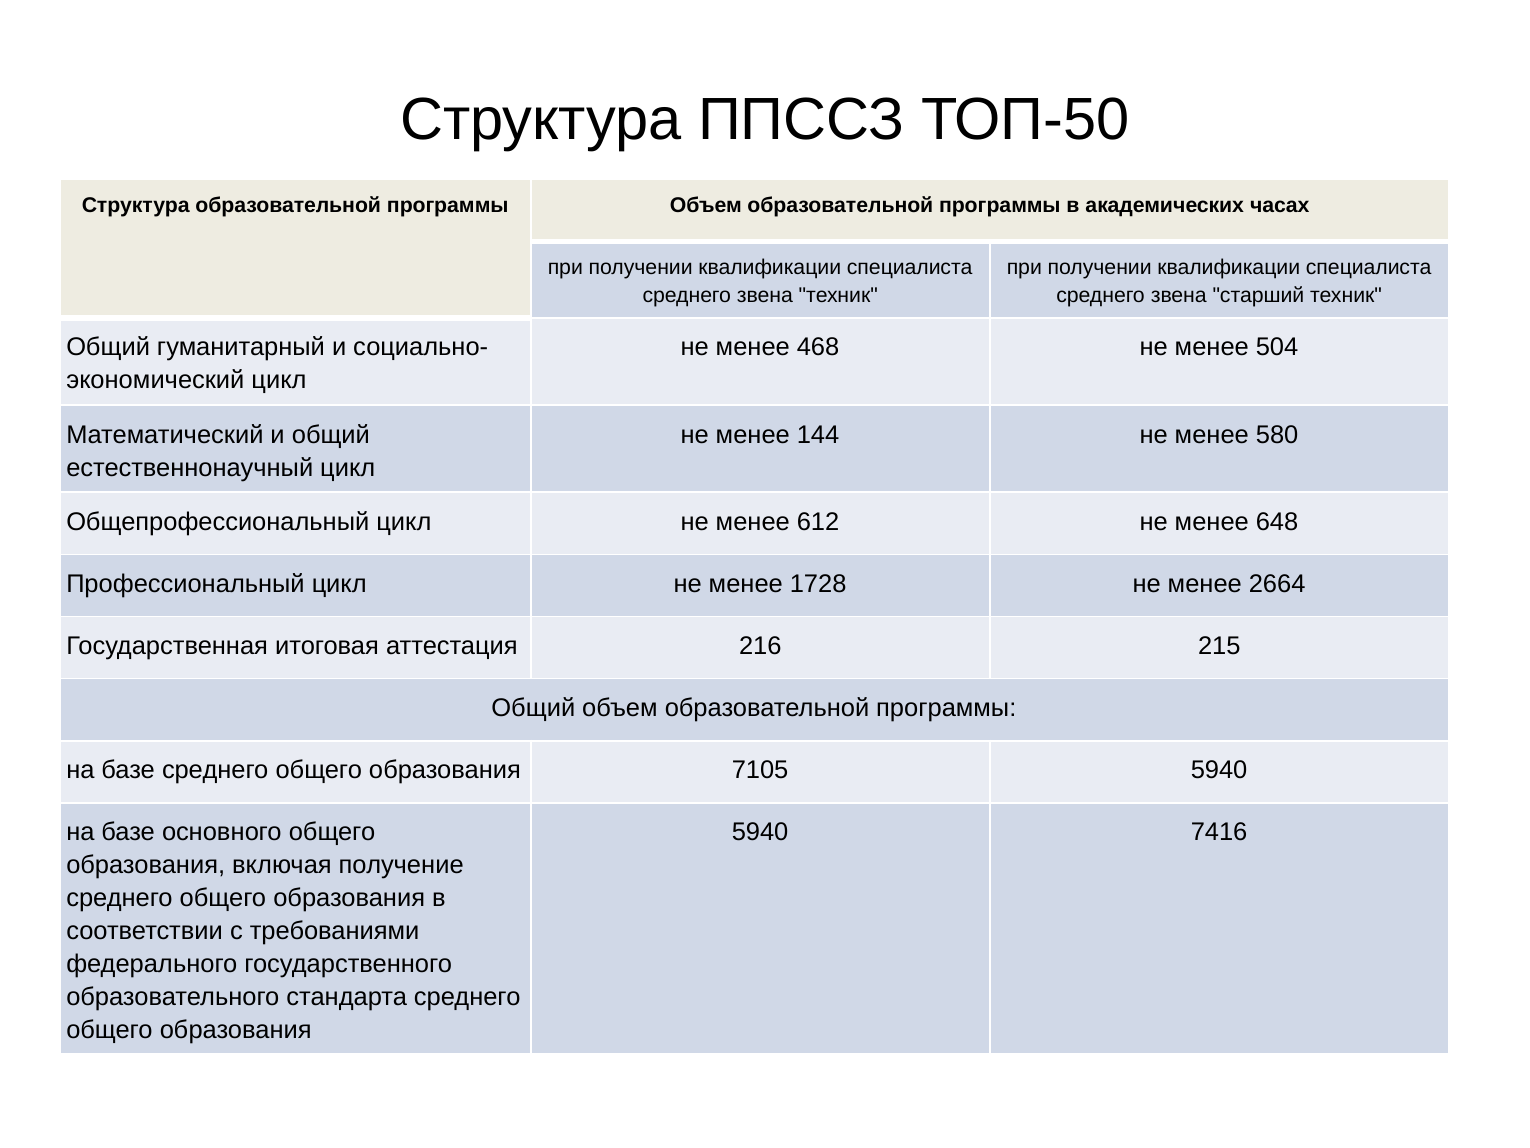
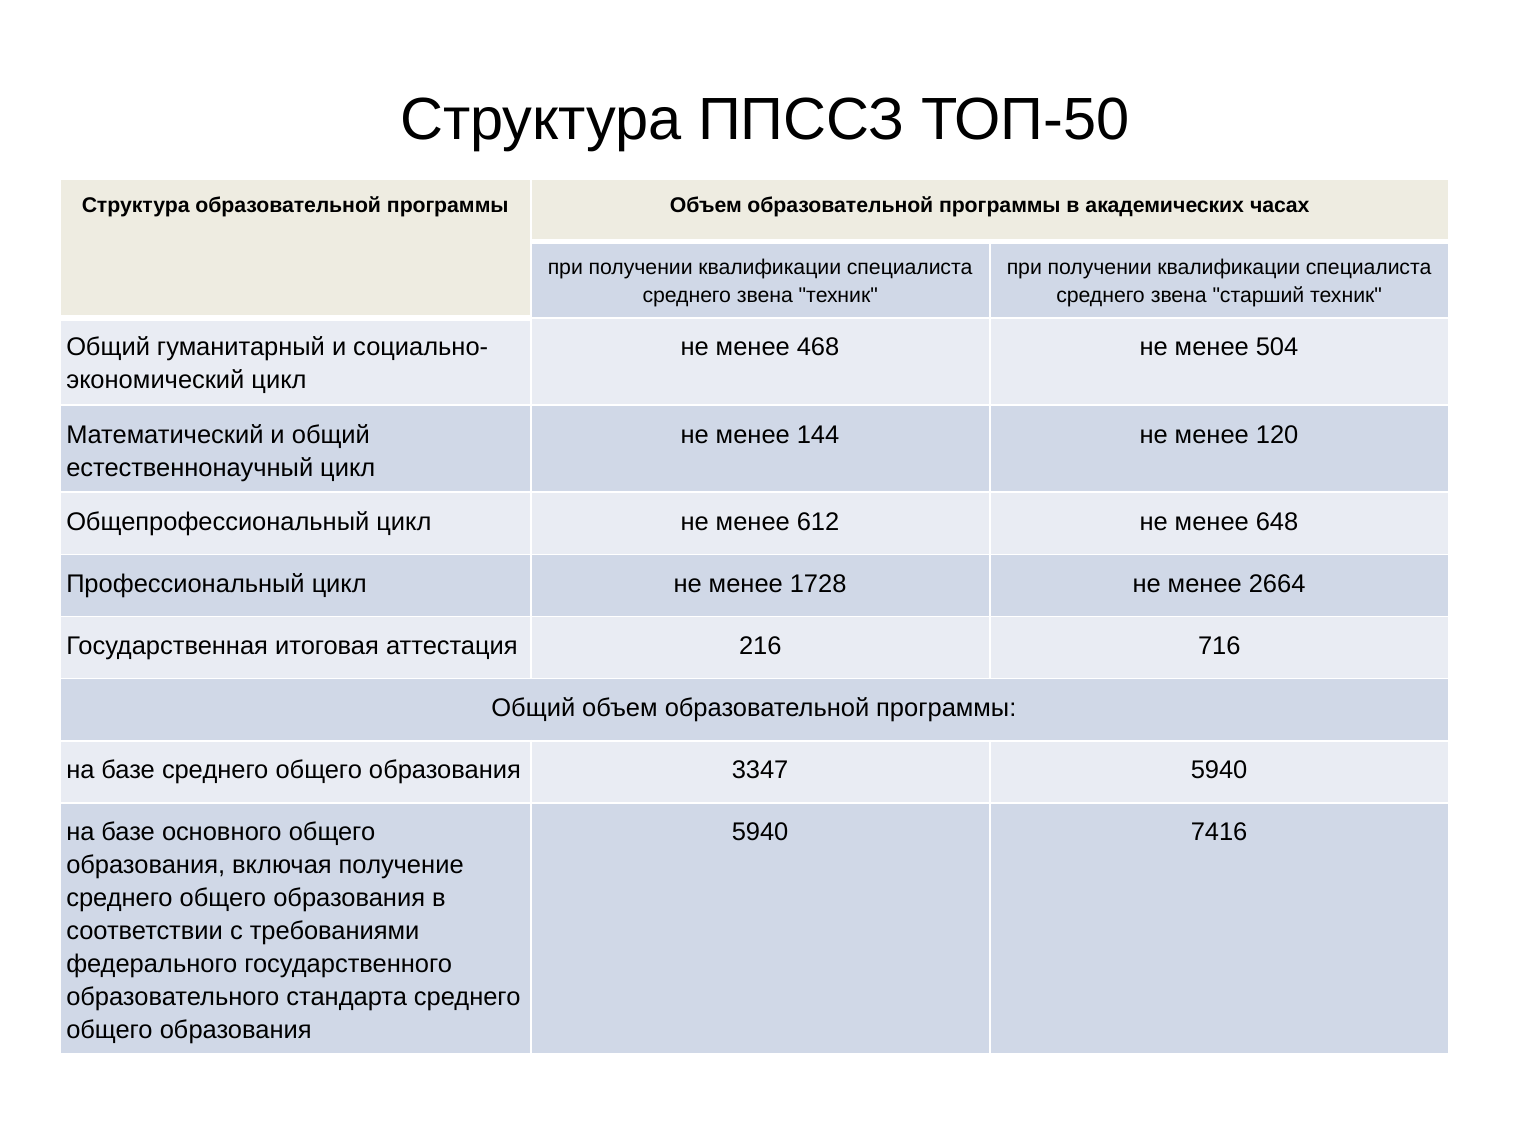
580: 580 -> 120 (1277, 435)
215: 215 -> 716 (1219, 646)
7105: 7105 -> 3347 (760, 770)
